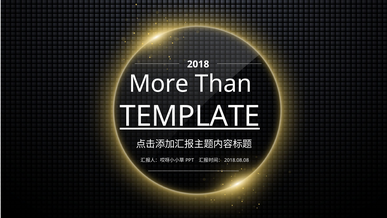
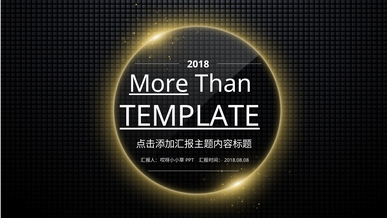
More underline: none -> present (159, 84)
